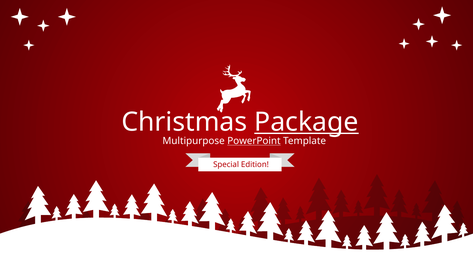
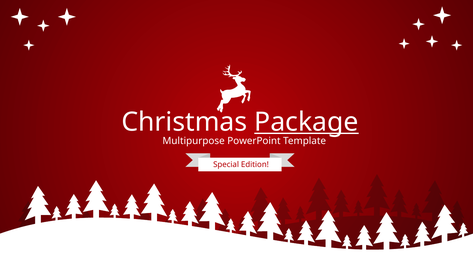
PowerPoint underline: present -> none (254, 141)
